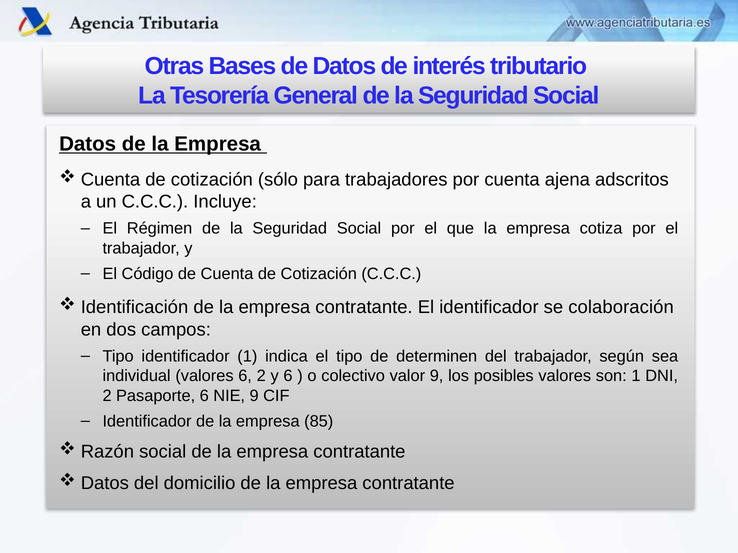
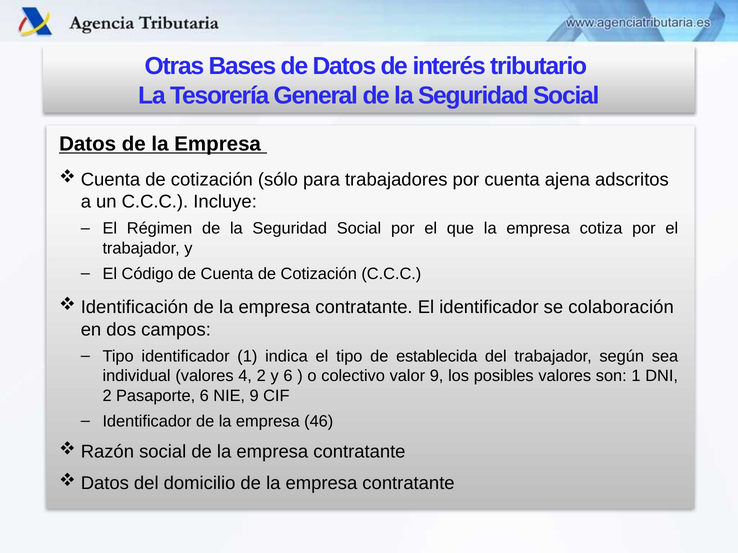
determinen: determinen -> establecida (437, 357)
valores 6: 6 -> 4 (245, 376)
85: 85 -> 46 (319, 422)
